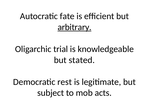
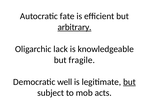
trial: trial -> lack (61, 49)
stated: stated -> fragile (82, 60)
rest: rest -> well (65, 82)
but underline: none -> present (129, 82)
